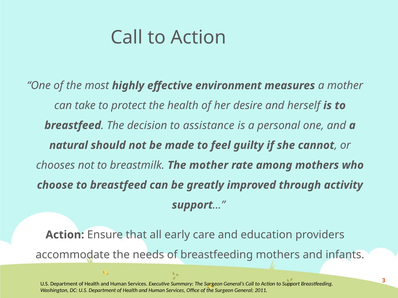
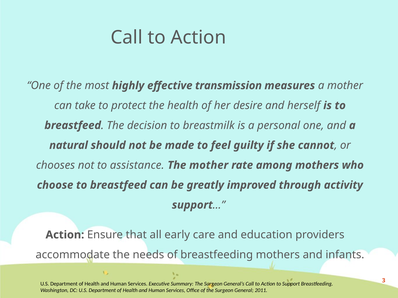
environment: environment -> transmission (229, 86)
assistance: assistance -> breastmilk (209, 126)
breastmilk: breastmilk -> assistance (137, 165)
